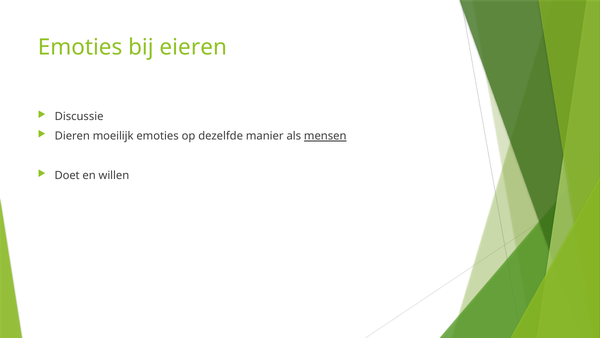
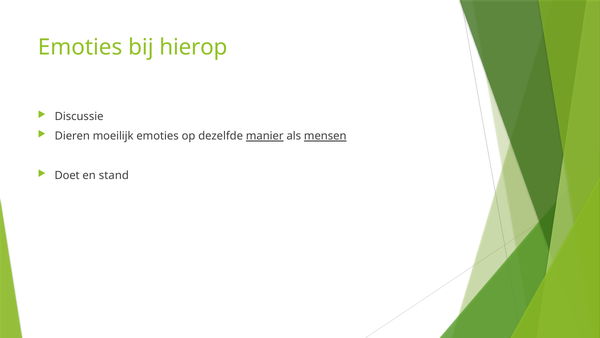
eieren: eieren -> hierop (193, 47)
manier underline: none -> present (265, 136)
willen: willen -> stand (114, 175)
